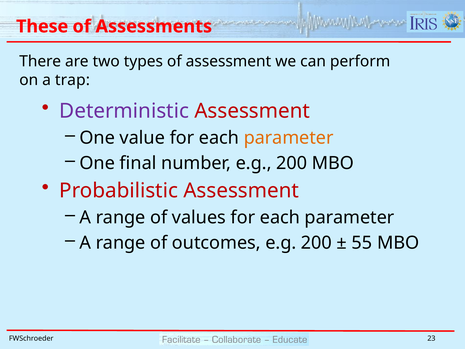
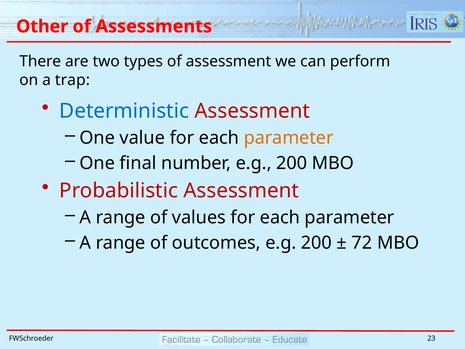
These: These -> Other (42, 26)
Deterministic colour: purple -> blue (124, 111)
55: 55 -> 72 (362, 243)
